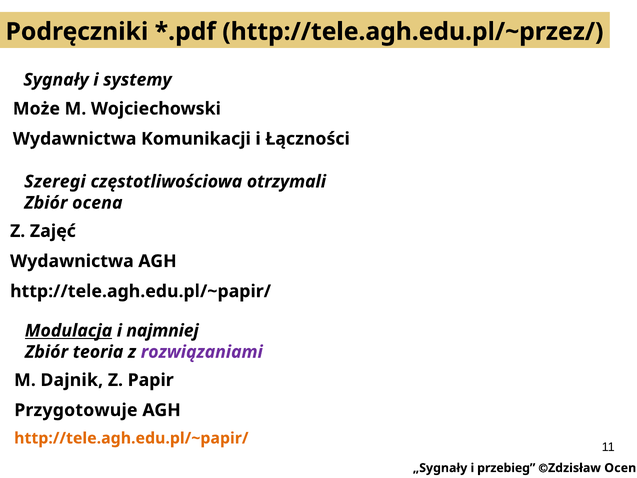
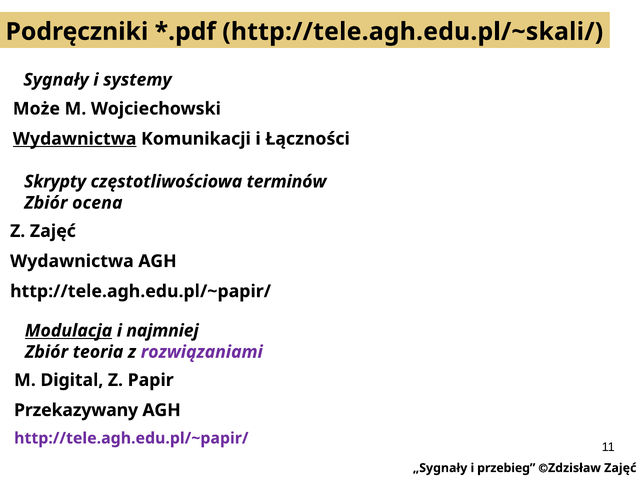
http://tele.agh.edu.pl/~przez/: http://tele.agh.edu.pl/~przez/ -> http://tele.agh.edu.pl/~skali/ (413, 32)
Wydawnictwa underline: none -> present (75, 139)
Szeregi: Szeregi -> Skrypty (55, 181)
otrzymali: otrzymali -> terminów (287, 181)
Dajnik: Dajnik -> Digital (72, 380)
Przygotowuje: Przygotowuje -> Przekazywany (76, 410)
http://tele.agh.edu.pl/~papir/ colour: orange -> purple (131, 438)
Ocen: Ocen -> Zajęć (620, 468)
